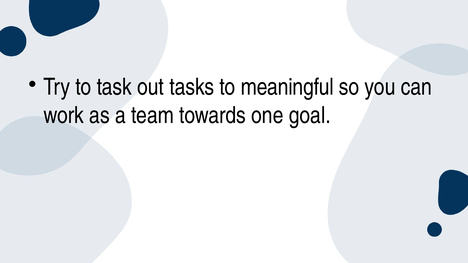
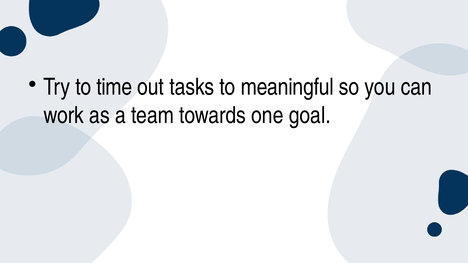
task: task -> time (114, 87)
